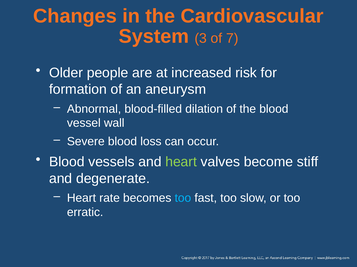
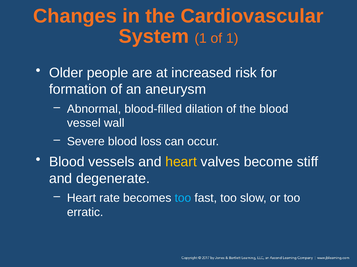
System 3: 3 -> 1 (201, 38)
of 7: 7 -> 1 (232, 38)
heart colour: light green -> yellow (181, 162)
